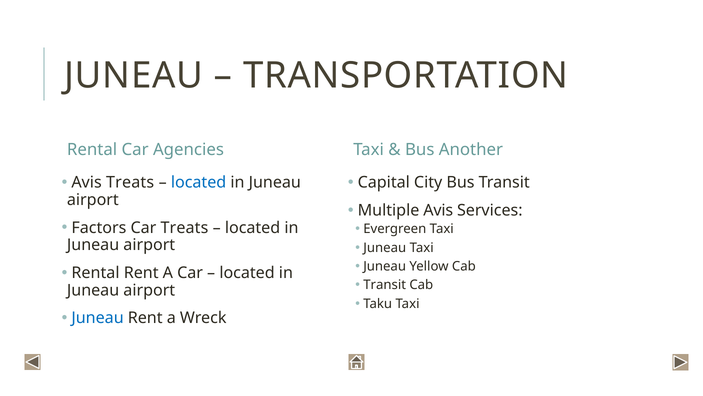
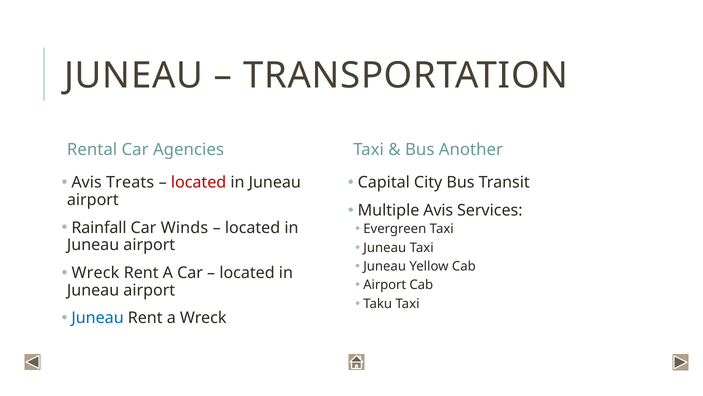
located colour: blue -> red (199, 182)
Factors: Factors -> Rainfall (99, 227)
Car Treats: Treats -> Winds (184, 227)
Rental: Rental -> Wreck (95, 272)
Transit: Transit -> Airport (385, 285)
